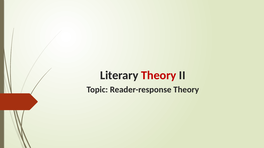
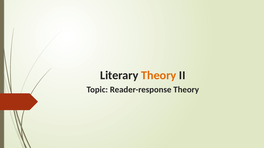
Theory colour: red -> orange (159, 76)
